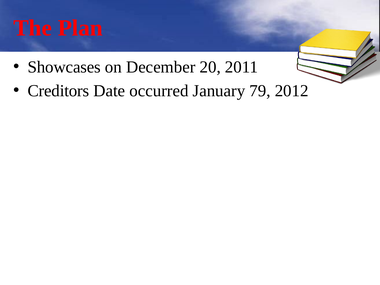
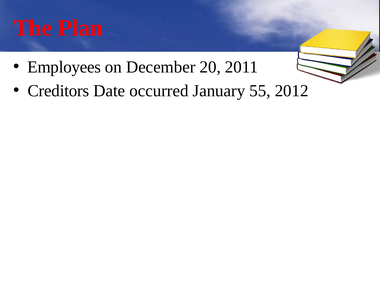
Showcases: Showcases -> Employees (64, 67)
79: 79 -> 55 (260, 91)
